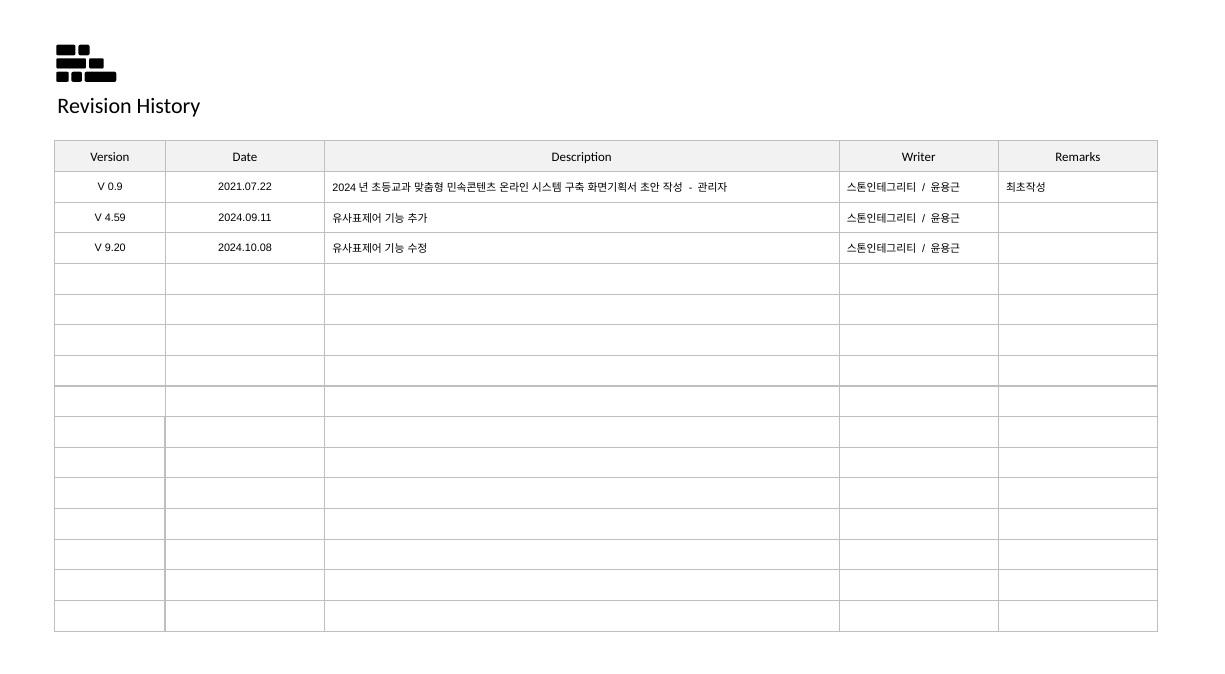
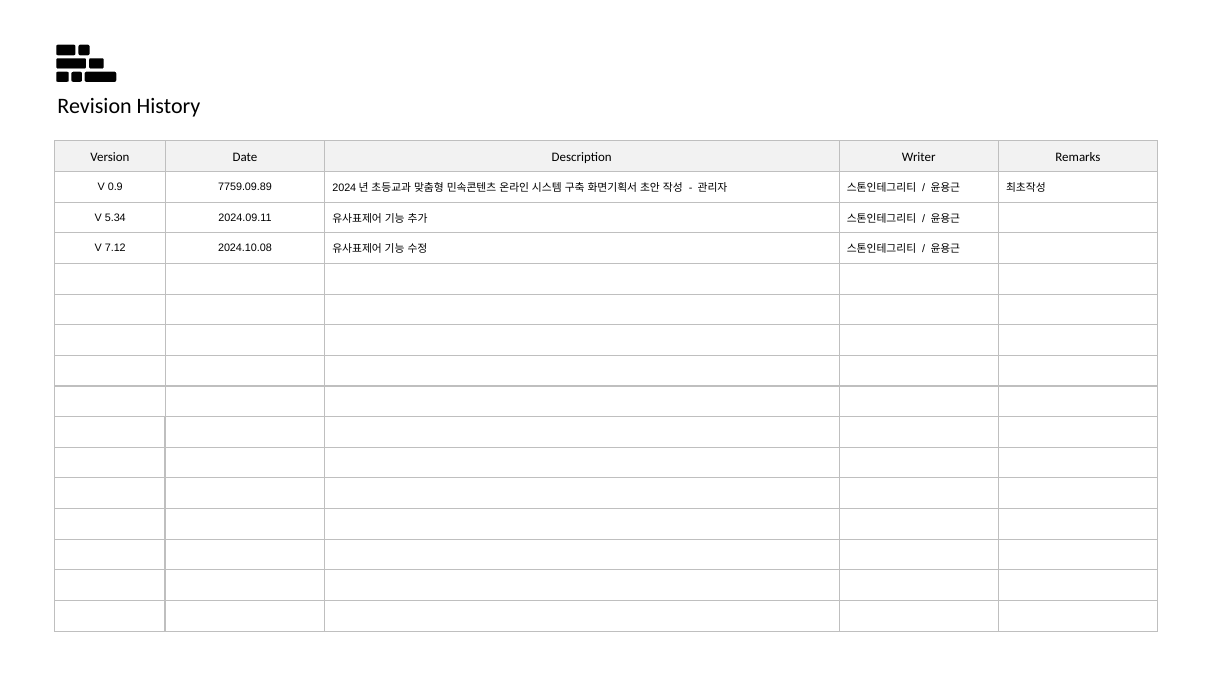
2021.07.22: 2021.07.22 -> 7759.09.89 (245, 187)
4.59: 4.59 -> 5.34 (115, 218)
9.20: 9.20 -> 7.12 (115, 248)
